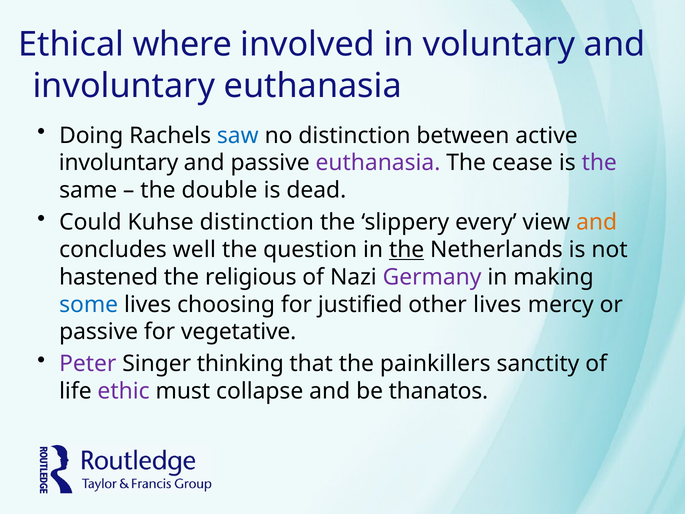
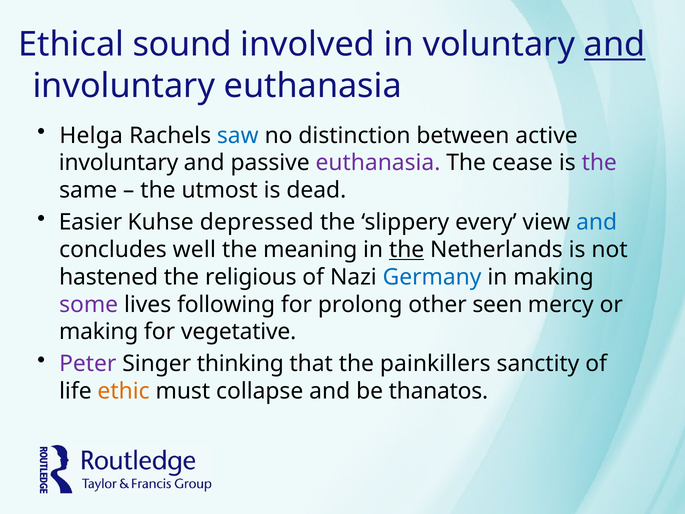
where: where -> sound (182, 45)
and underline: none -> present (615, 45)
Doing: Doing -> Helga (91, 135)
double: double -> utmost (220, 190)
Could: Could -> Easier (91, 222)
Kuhse distinction: distinction -> depressed (257, 222)
and colour: orange -> blue (597, 222)
question: question -> meaning (310, 250)
Germany colour: purple -> blue (432, 277)
some colour: blue -> purple (89, 304)
choosing: choosing -> following (226, 304)
justified: justified -> prolong (360, 304)
other lives: lives -> seen (497, 304)
passive: passive -> making (99, 332)
ethic colour: purple -> orange (124, 391)
